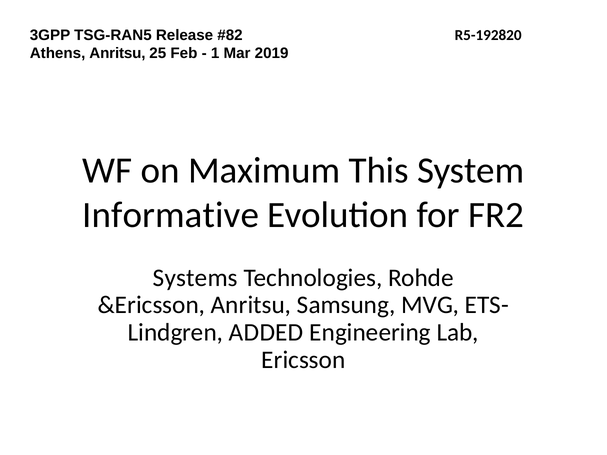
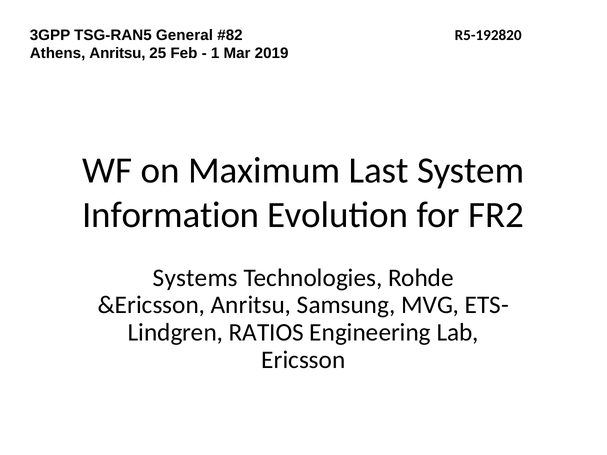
Release: Release -> General (184, 35)
This: This -> Last (379, 171)
Informative: Informative -> Information (171, 215)
ADDED: ADDED -> RATIOS (266, 333)
